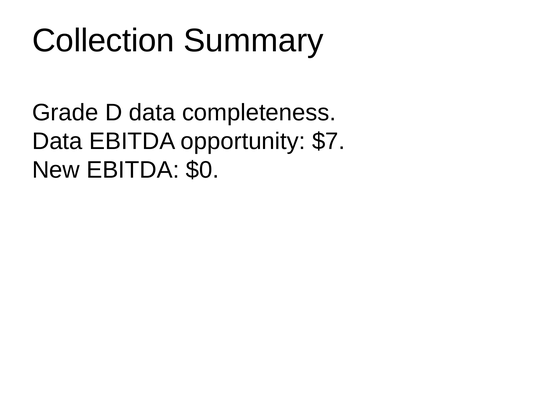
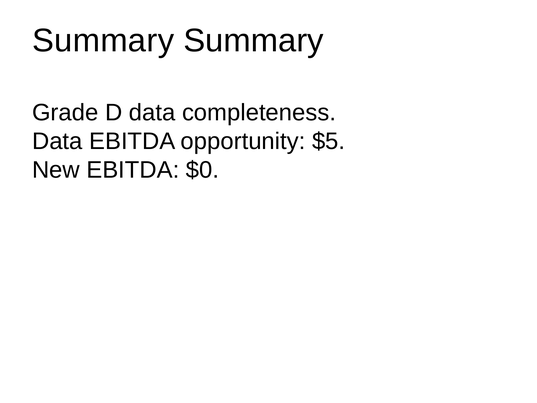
Collection: Collection -> Summary (103, 41)
$7: $7 -> $5 (329, 141)
